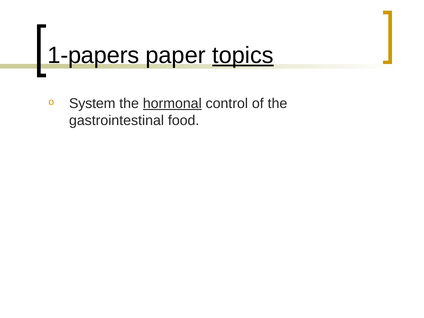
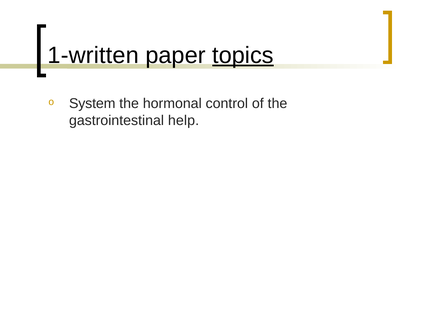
1-papers: 1-papers -> 1-written (93, 55)
hormonal underline: present -> none (172, 103)
food: food -> help (184, 120)
